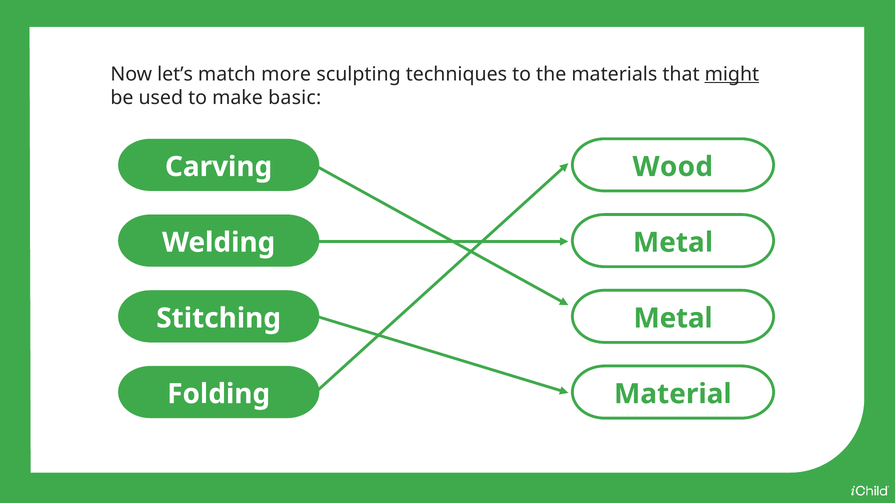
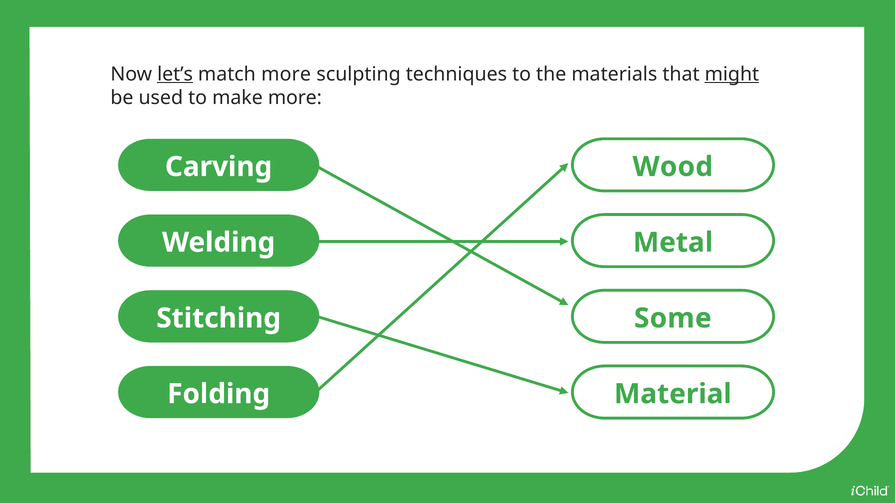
let’s underline: none -> present (175, 74)
make basic: basic -> more (295, 98)
Metal: Metal -> Some (673, 319)
